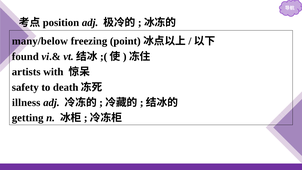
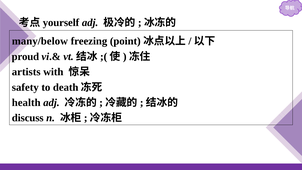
position: position -> yourself (61, 23)
found: found -> proud (25, 56)
illness: illness -> health (26, 103)
getting: getting -> discuss (28, 118)
